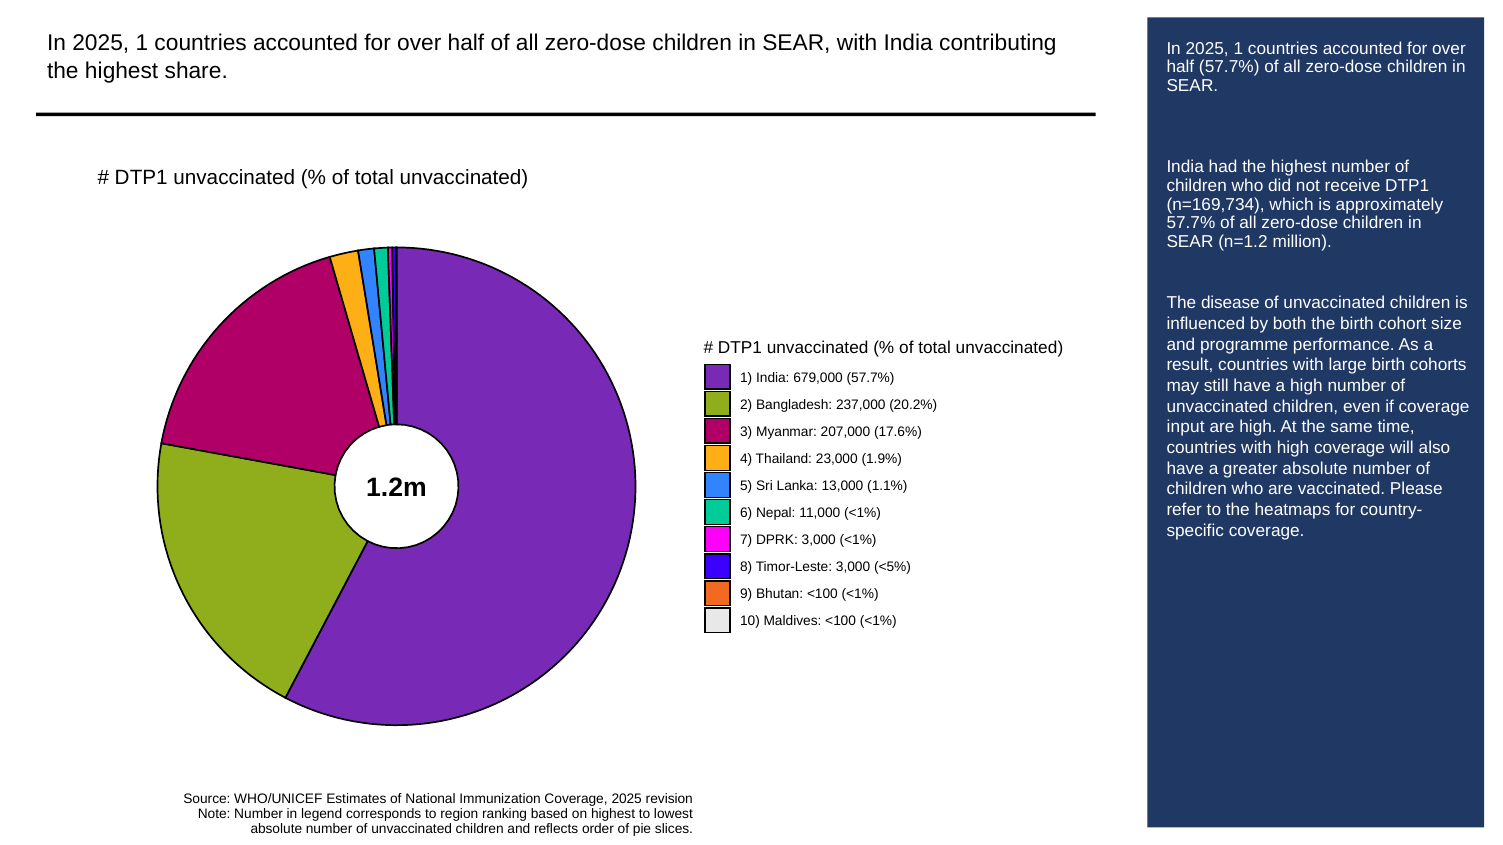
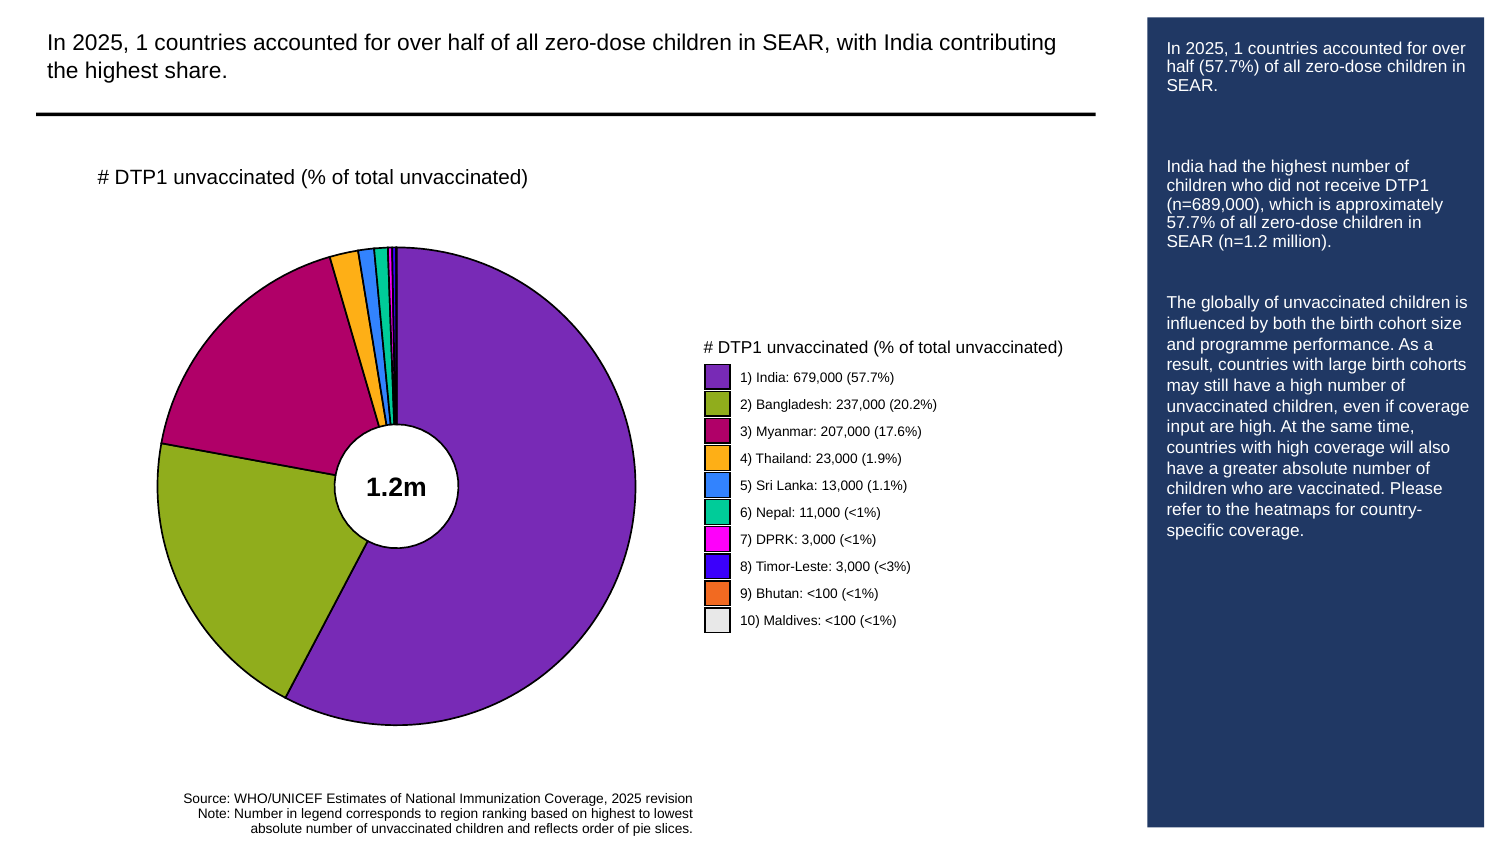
n=169,734: n=169,734 -> n=689,000 (1216, 205)
disease: disease -> globally (1230, 303)
<5%: <5% -> <3% (892, 567)
